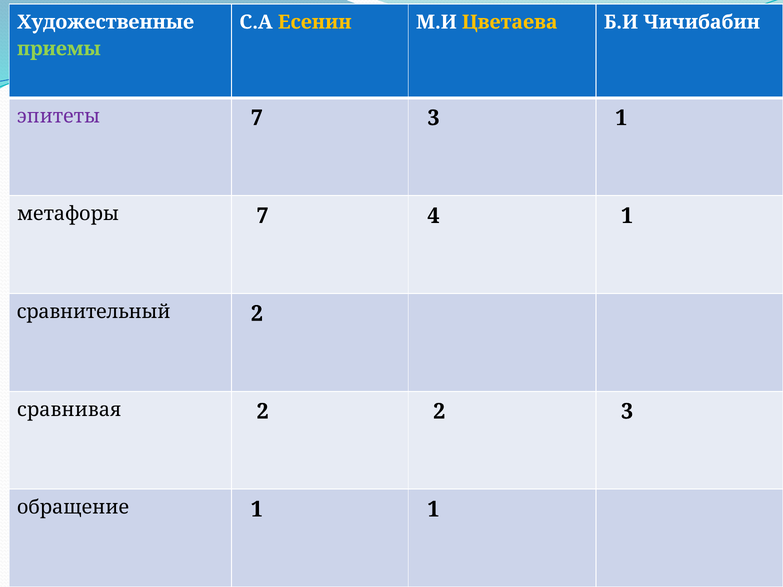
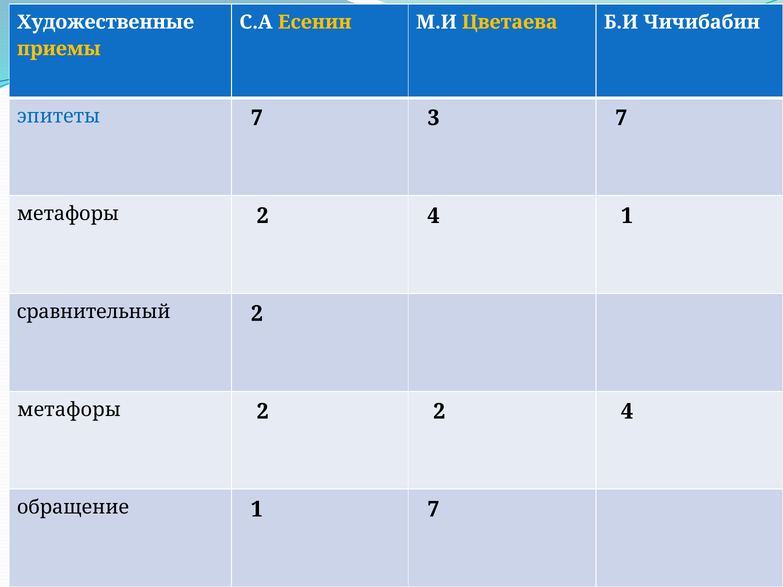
приемы colour: light green -> yellow (59, 49)
эпитеты colour: purple -> blue (59, 116)
3 1: 1 -> 7 (621, 118)
7: 7 -> 2 (263, 216)
сравнивая: сравнивая -> метафоры (69, 410)
2 2 3: 3 -> 4 (627, 412)
1 1: 1 -> 7 (433, 509)
